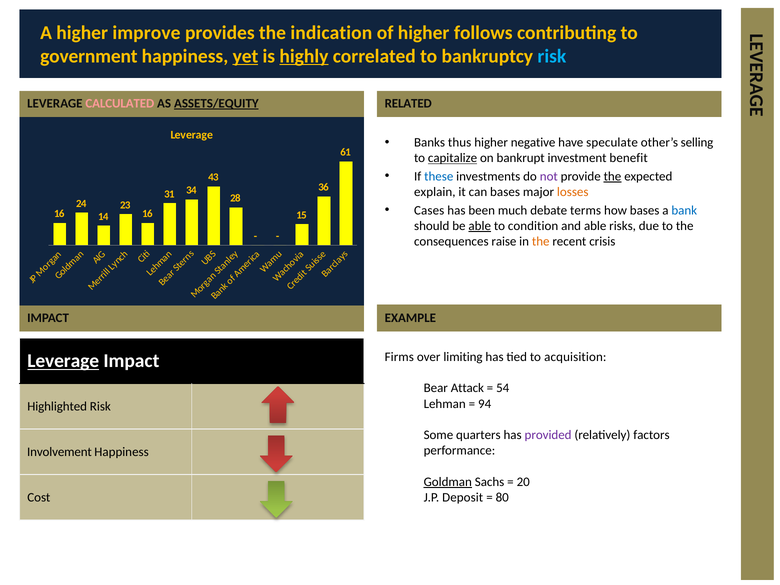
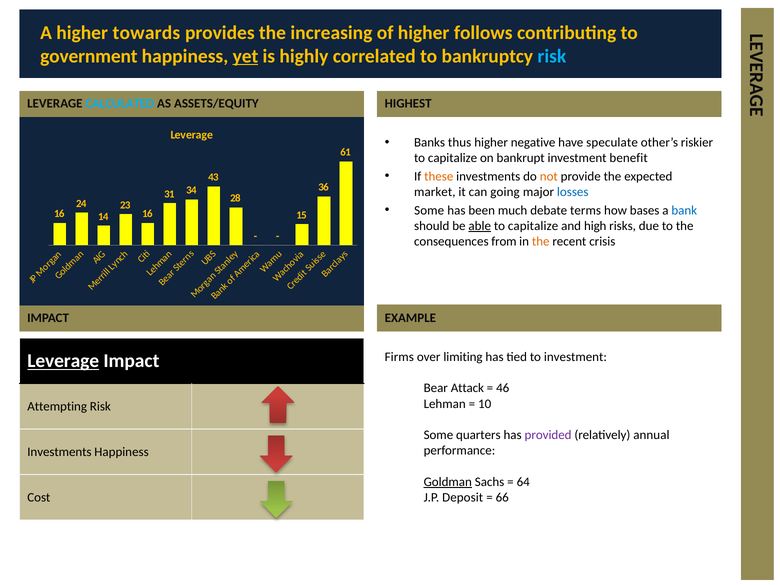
improve: improve -> towards (146, 33)
indication: indication -> increasing (331, 33)
highly underline: present -> none (304, 56)
CALCULATED colour: pink -> light blue (120, 104)
ASSETS/EQUITY underline: present -> none (216, 104)
RELATED: RELATED -> HIGHEST (408, 104)
selling: selling -> riskier (697, 143)
capitalize underline: present -> none (453, 158)
these colour: blue -> orange (439, 176)
not colour: purple -> orange (549, 176)
the underline: present -> none (612, 176)
explain: explain -> market (435, 192)
can bases: bases -> going (505, 192)
losses colour: orange -> blue (573, 192)
Cases: Cases -> Some (429, 210)
condition: condition -> capitalize (533, 226)
and able: able -> high (595, 226)
raise: raise -> from (504, 241)
to acquisition: acquisition -> investment (575, 357)
54: 54 -> 46 (503, 388)
94: 94 -> 10 (485, 404)
Highlighted: Highlighted -> Attempting (57, 406)
factors: factors -> annual (651, 435)
Involvement: Involvement -> Investments (59, 452)
20: 20 -> 64 (523, 482)
80: 80 -> 66 (502, 497)
